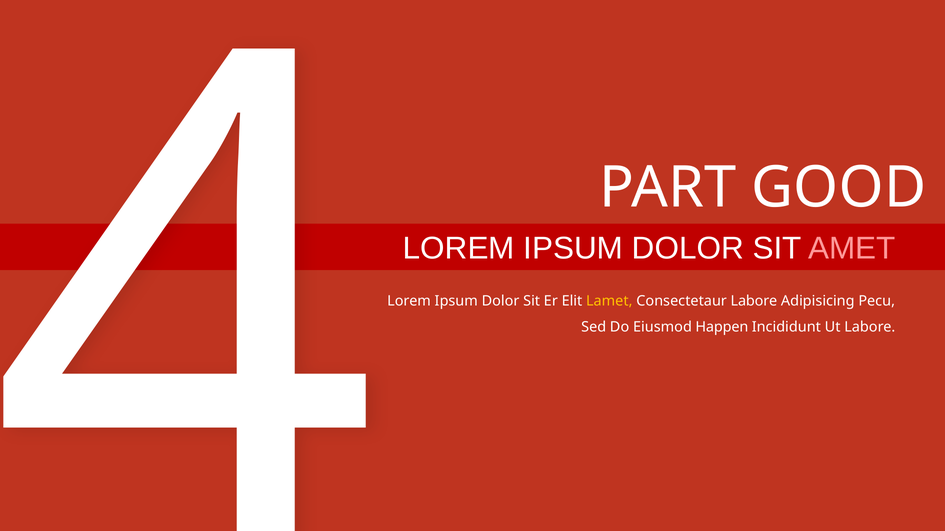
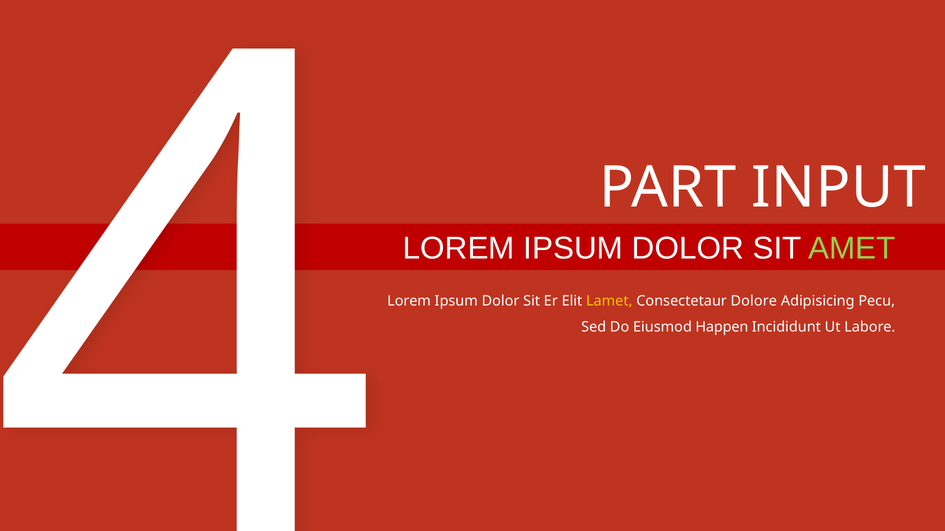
AMET colour: pink -> light green (852, 248)
GOOD: GOOD -> INPUT (839, 188)
Consectetaur Labore: Labore -> Dolore (754, 301)
